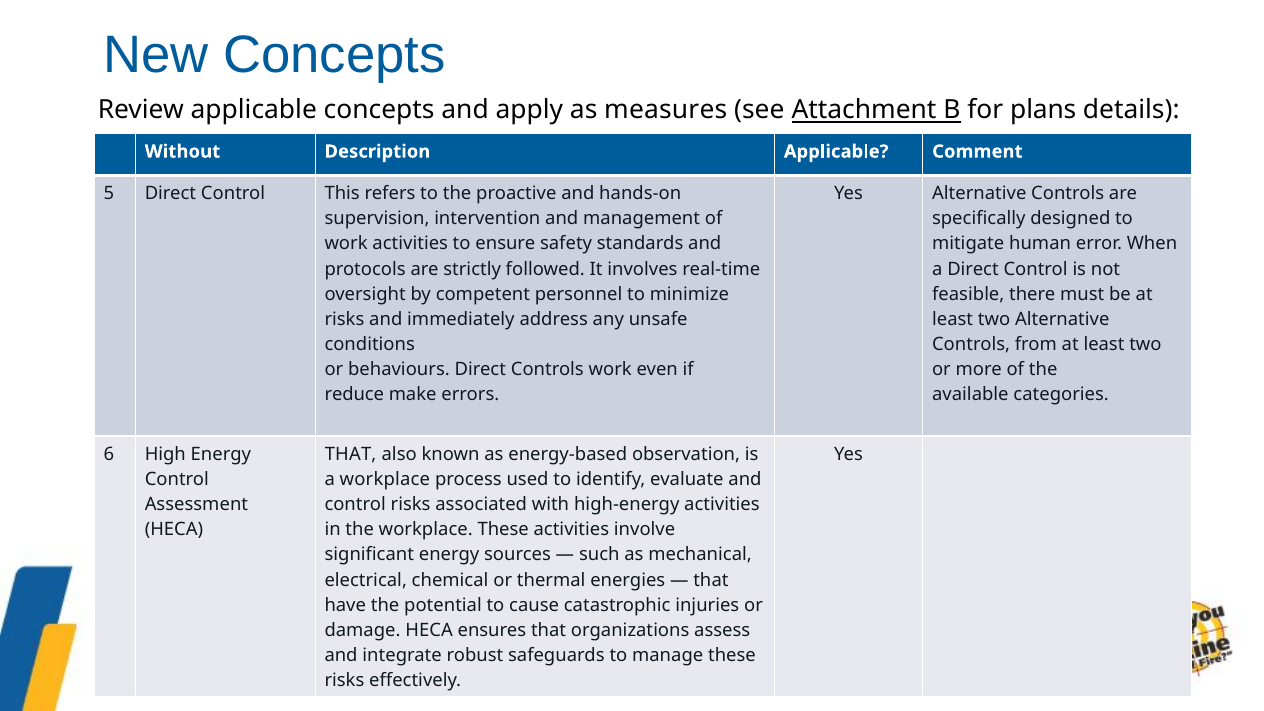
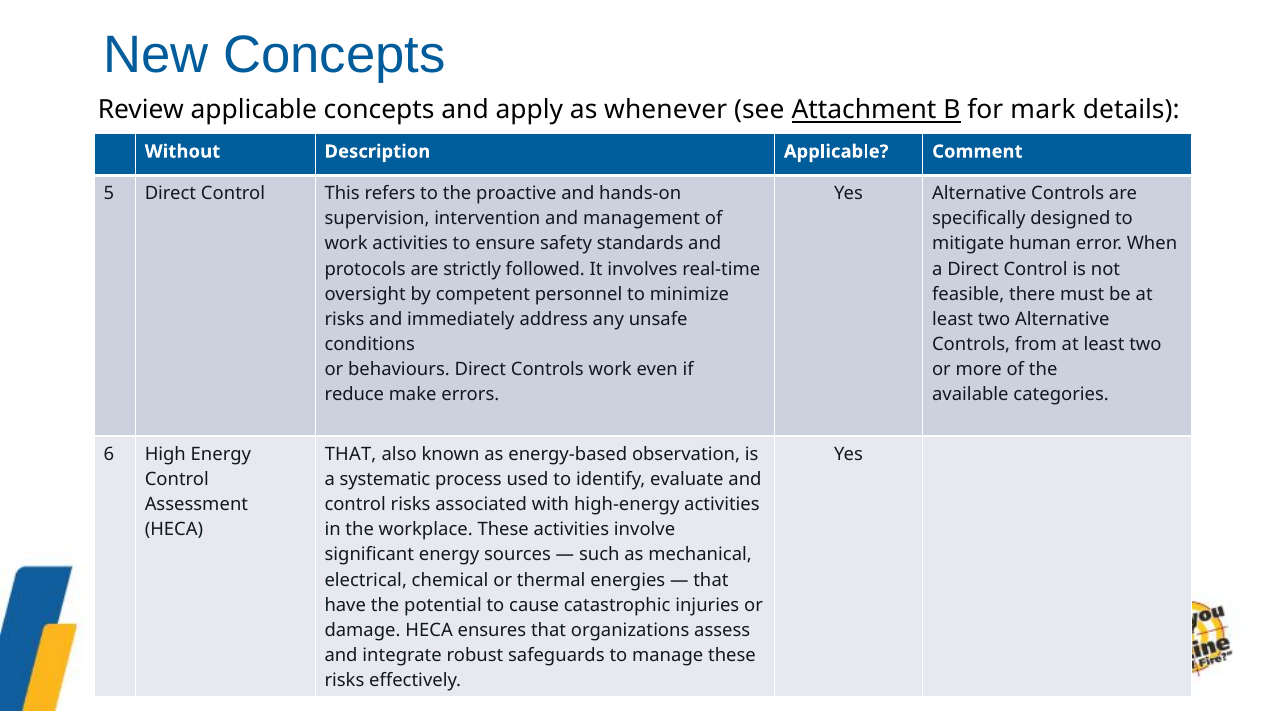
measures: measures -> whenever (666, 110)
plans: plans -> mark (1043, 110)
a workplace: workplace -> systematic (385, 479)
